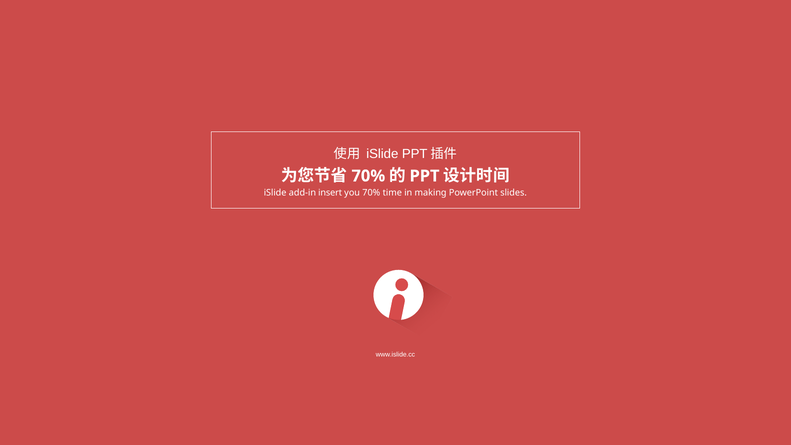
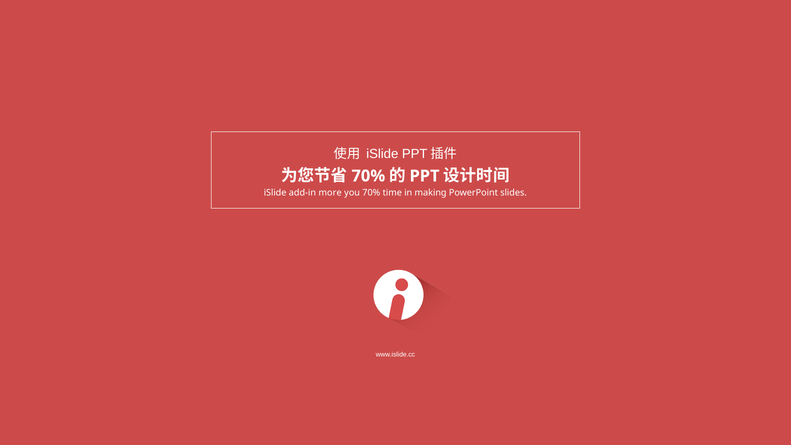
insert: insert -> more (330, 193)
